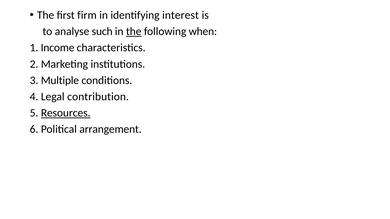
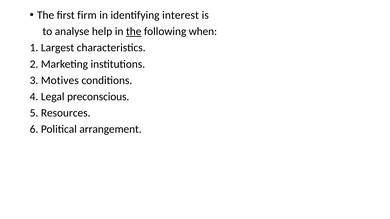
such: such -> help (102, 31)
Income: Income -> Largest (58, 48)
Multiple: Multiple -> Motives (60, 80)
contribution: contribution -> preconscious (98, 97)
Resources underline: present -> none (66, 113)
